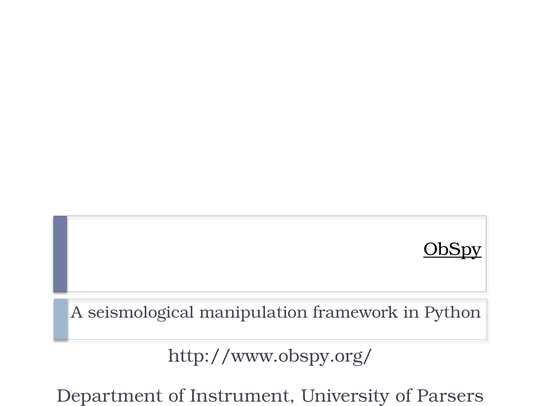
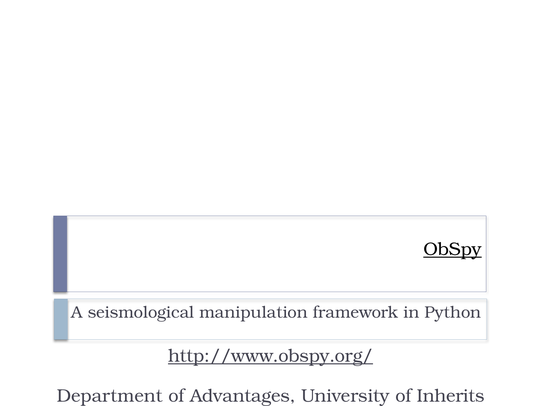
http://www.obspy.org/ underline: none -> present (271, 356)
Instrument: Instrument -> Advantages (243, 395)
Parsers: Parsers -> Inherits (451, 395)
